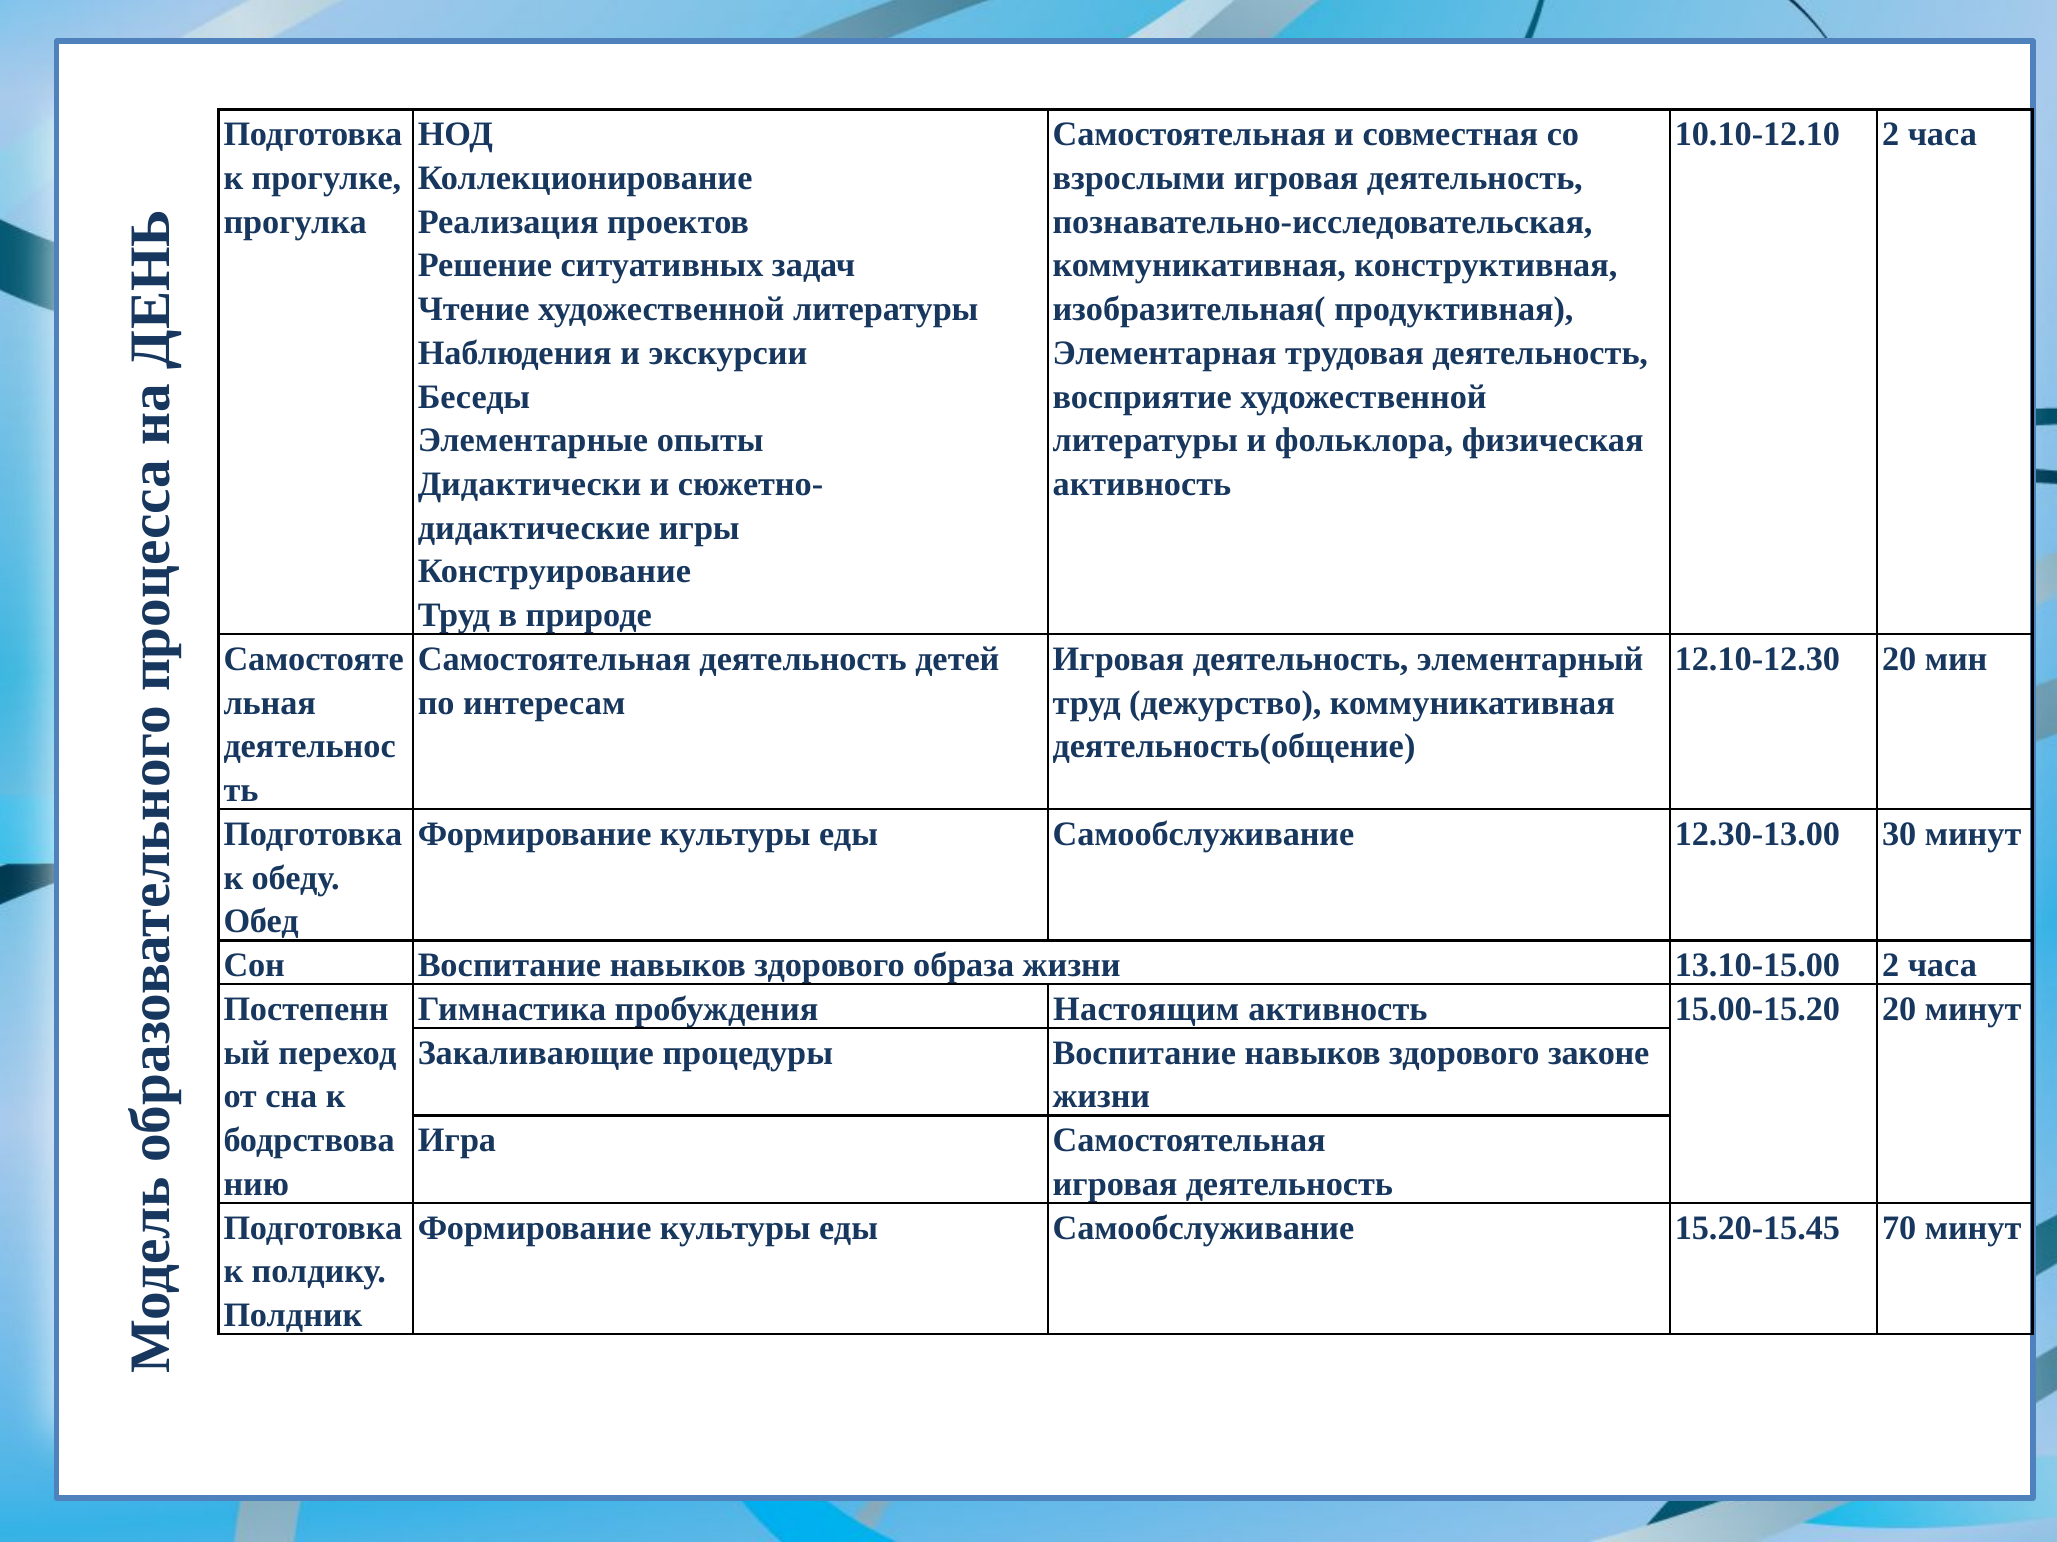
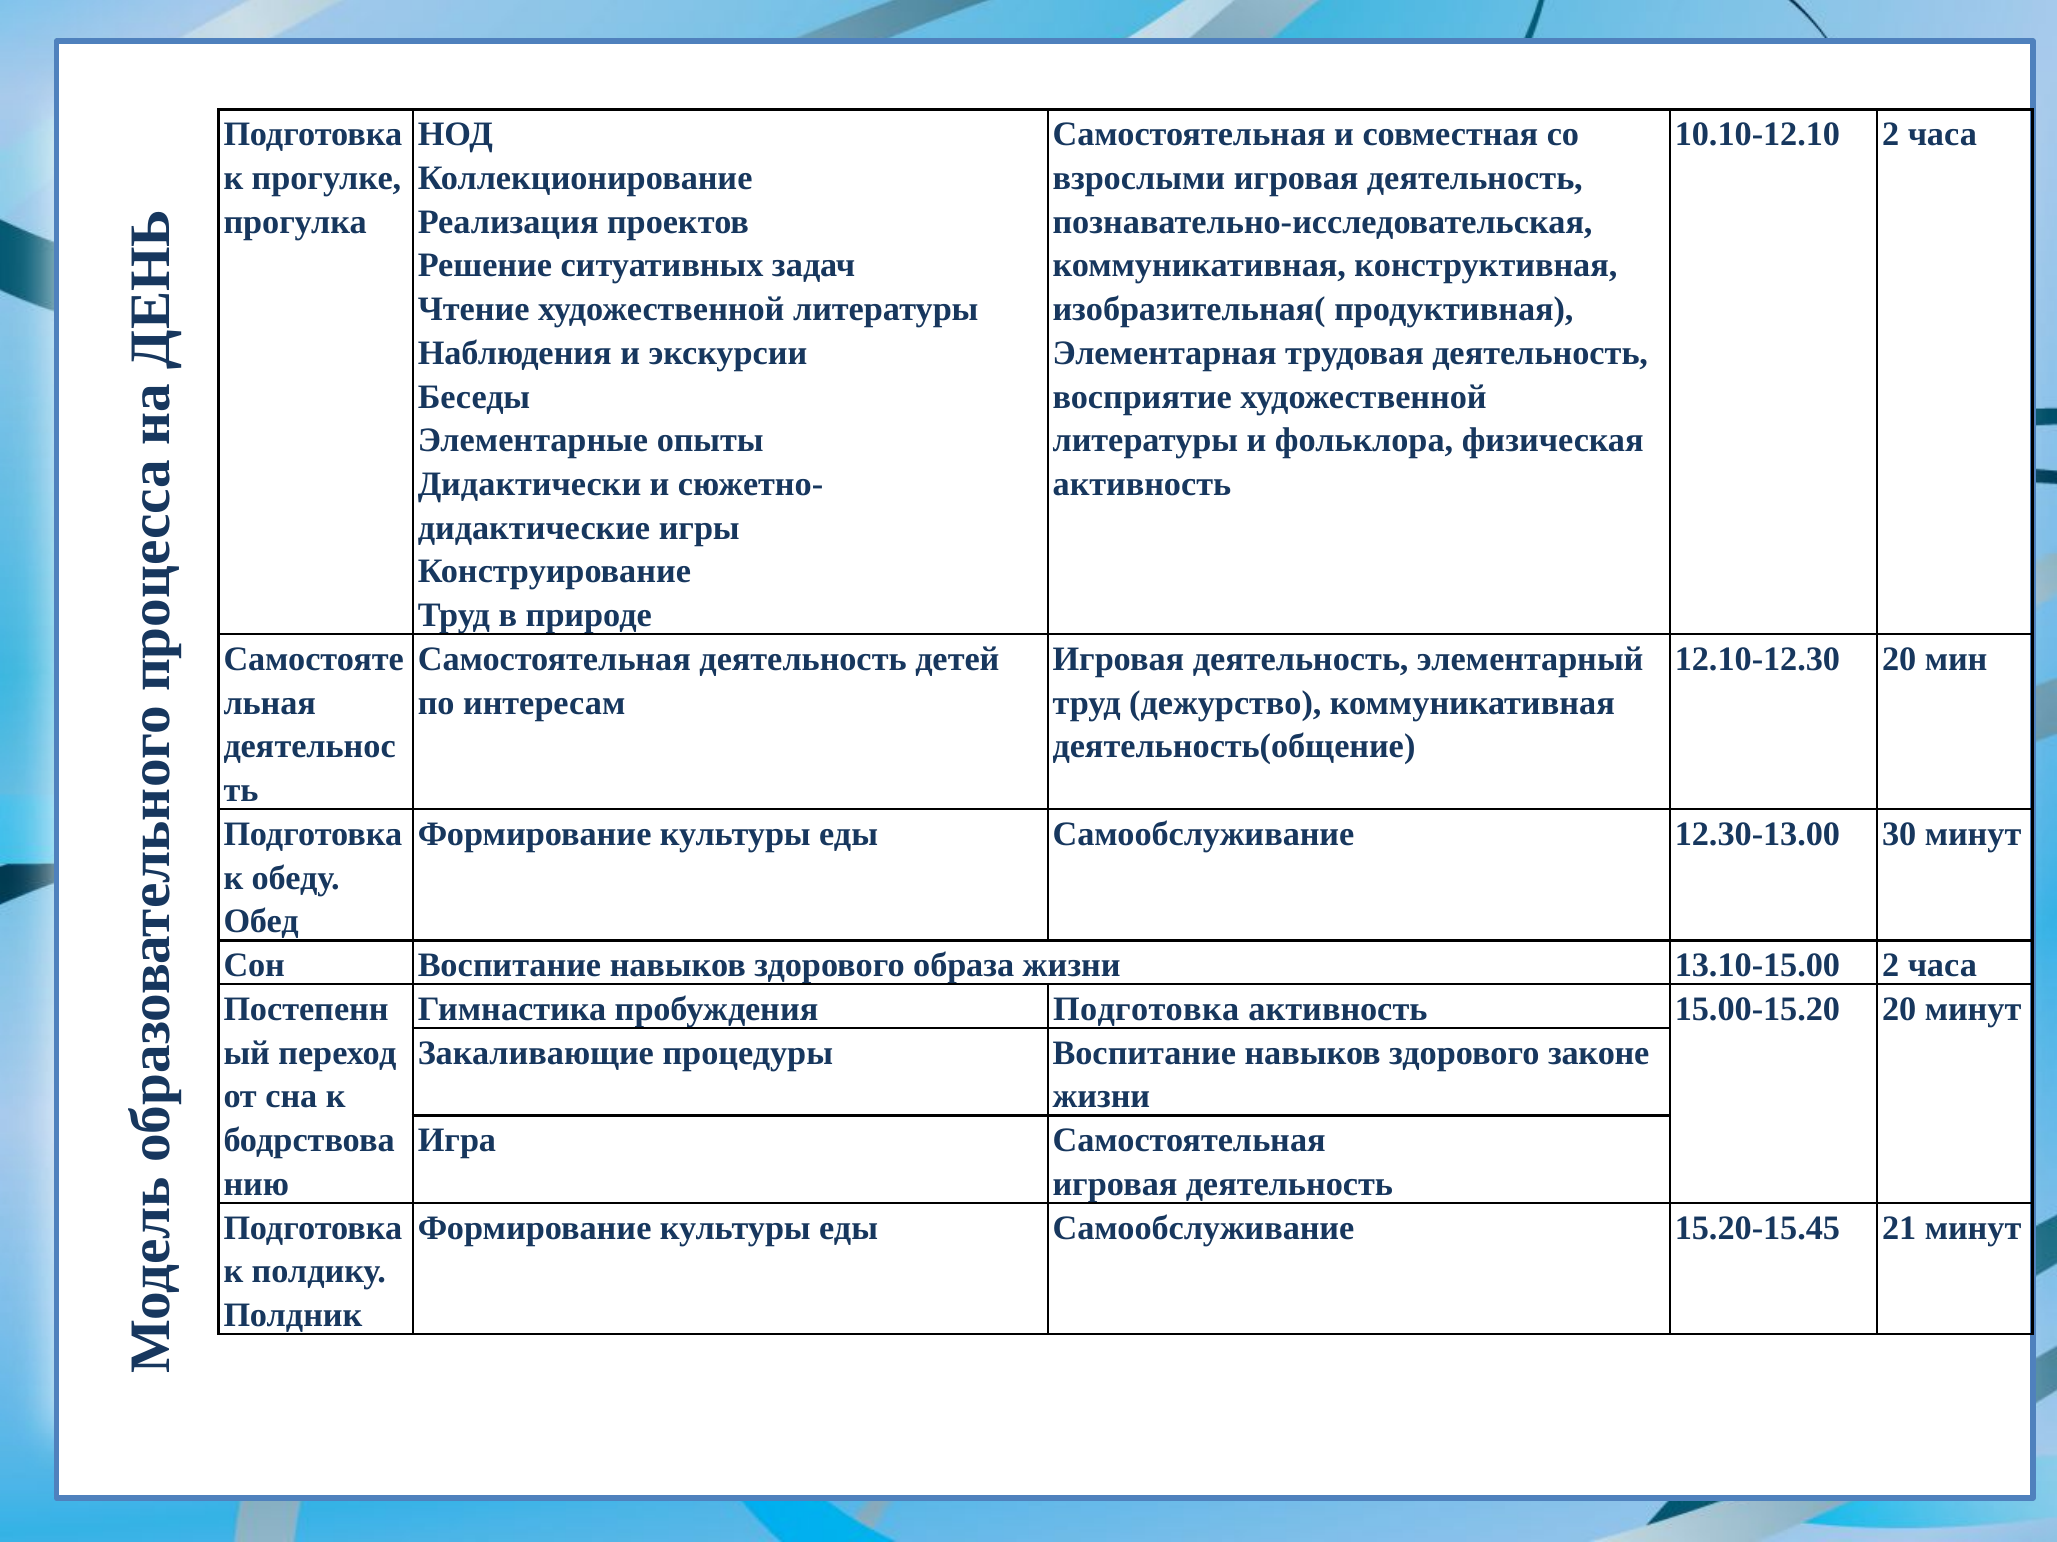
пробуждения Настоящим: Настоящим -> Подготовка (1146, 1010)
70: 70 -> 21 (1899, 1228)
